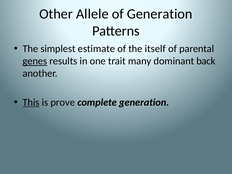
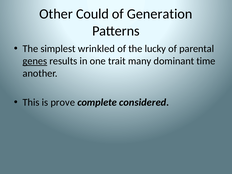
Allele: Allele -> Could (92, 14)
estimate: estimate -> wrinkled (96, 49)
itself: itself -> lucky (155, 49)
back: back -> time (206, 61)
This underline: present -> none (31, 102)
complete generation: generation -> considered (144, 102)
